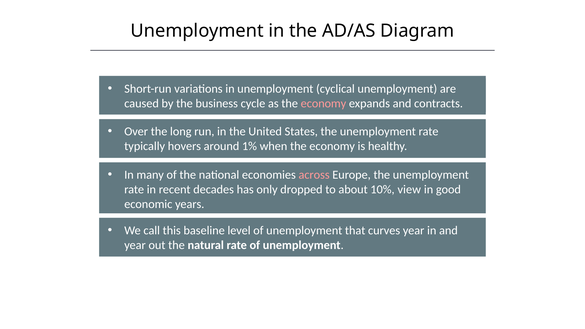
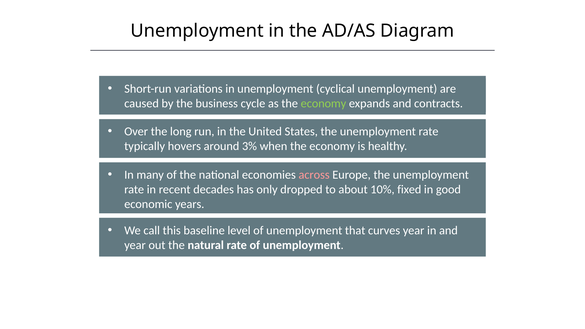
economy colour: pink -> light green (323, 103)
1%: 1% -> 3% (249, 146)
view: view -> fixed (409, 190)
